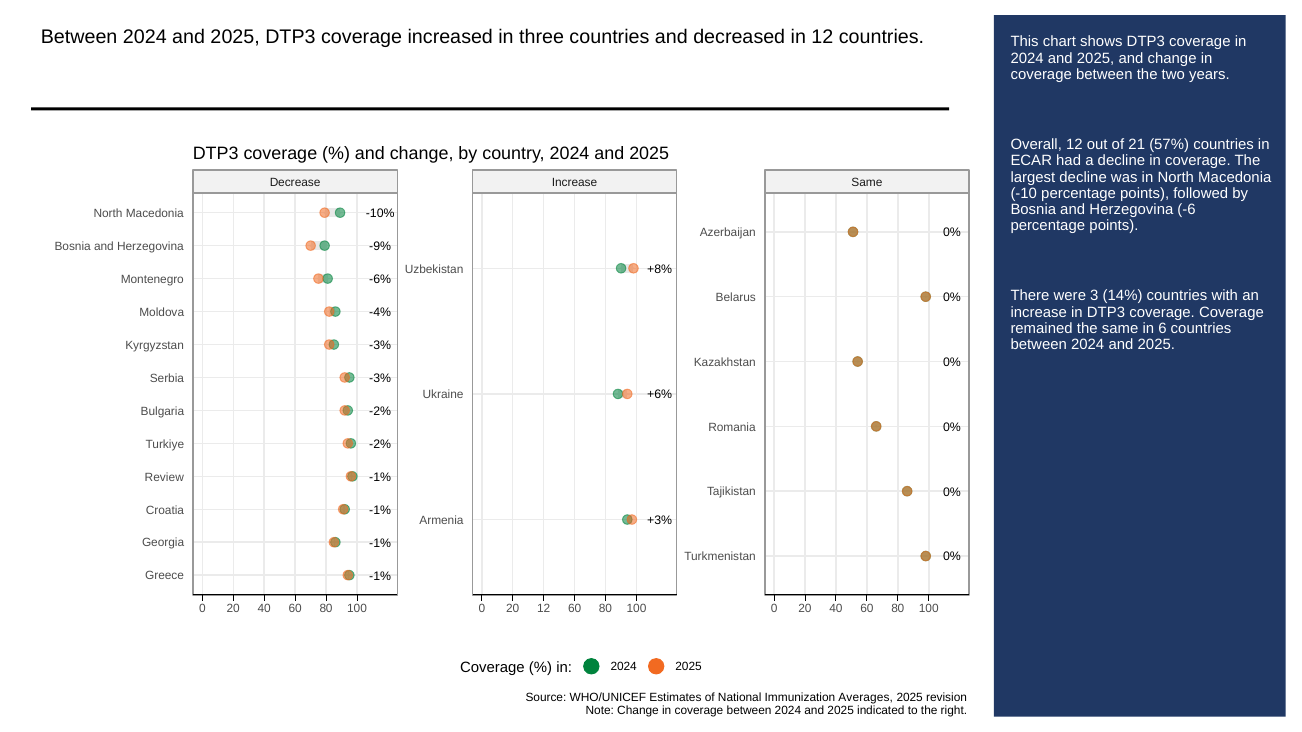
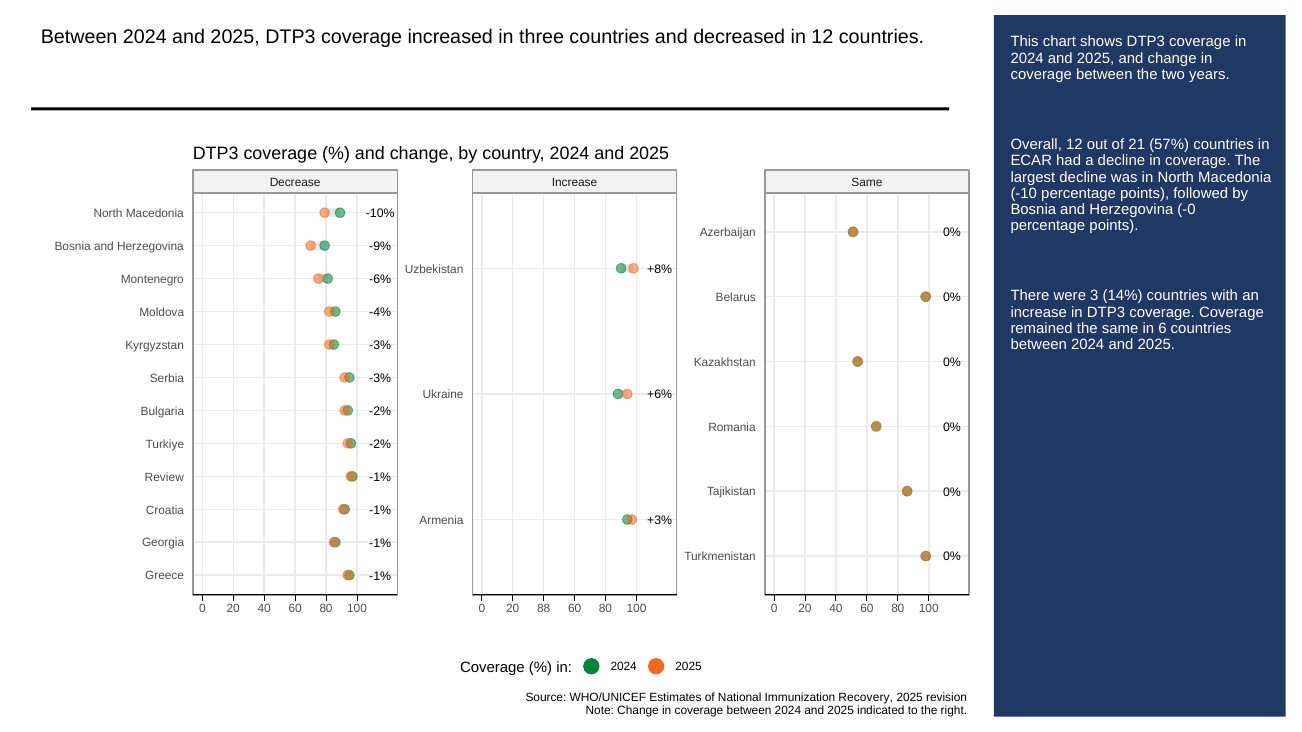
-6: -6 -> -0 (1187, 209)
20 12: 12 -> 88 (544, 609)
Averages: Averages -> Recovery (866, 698)
